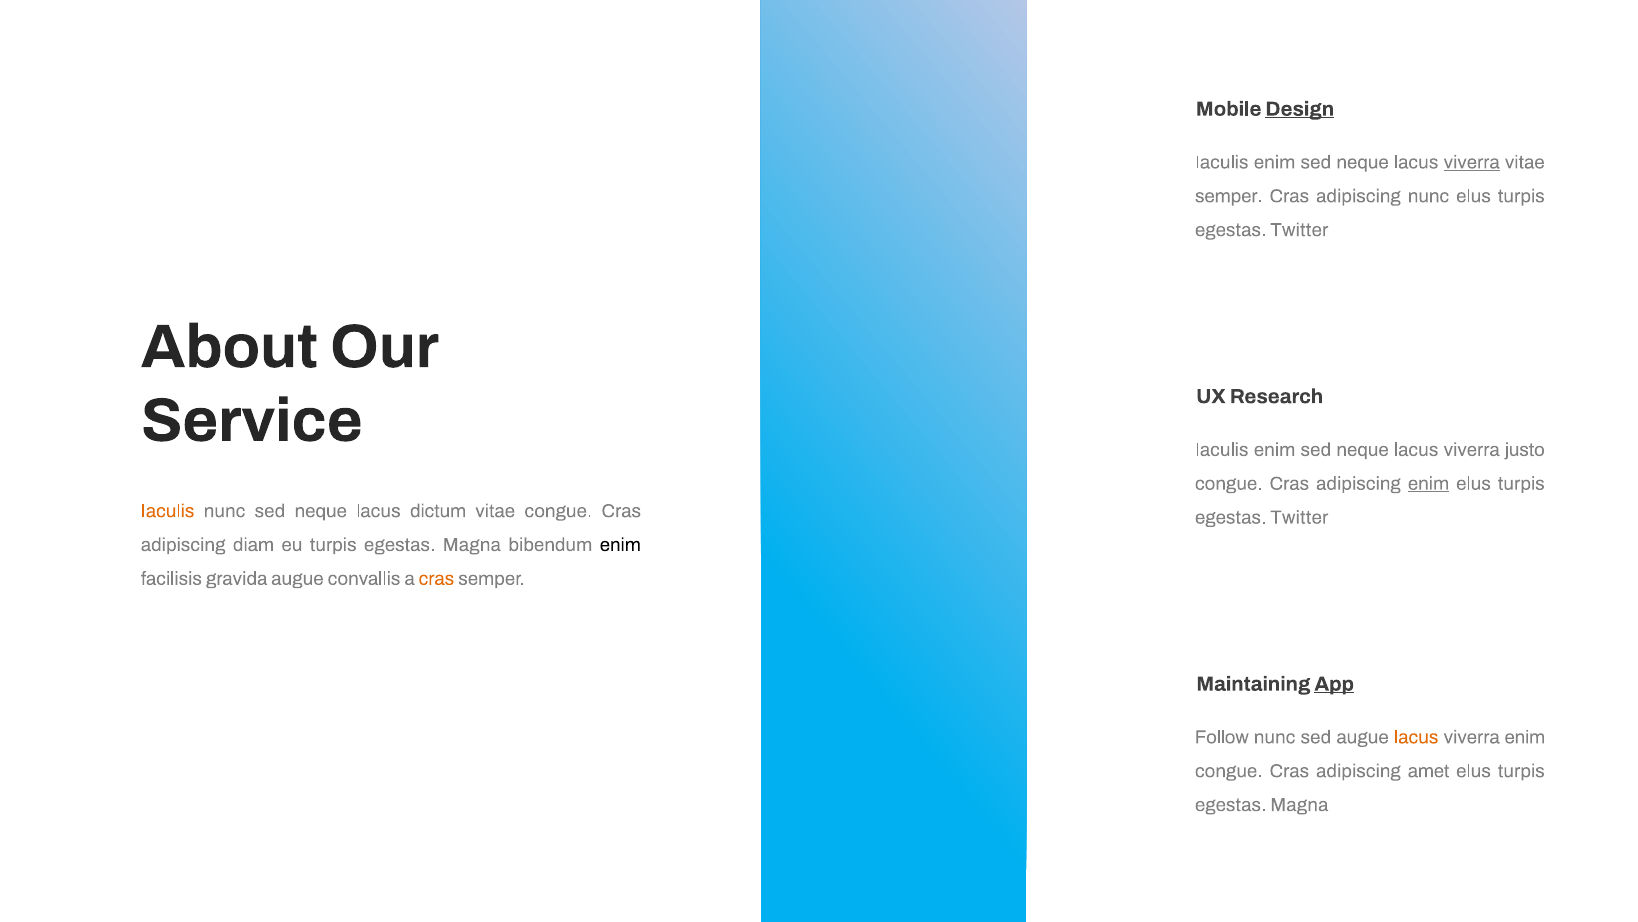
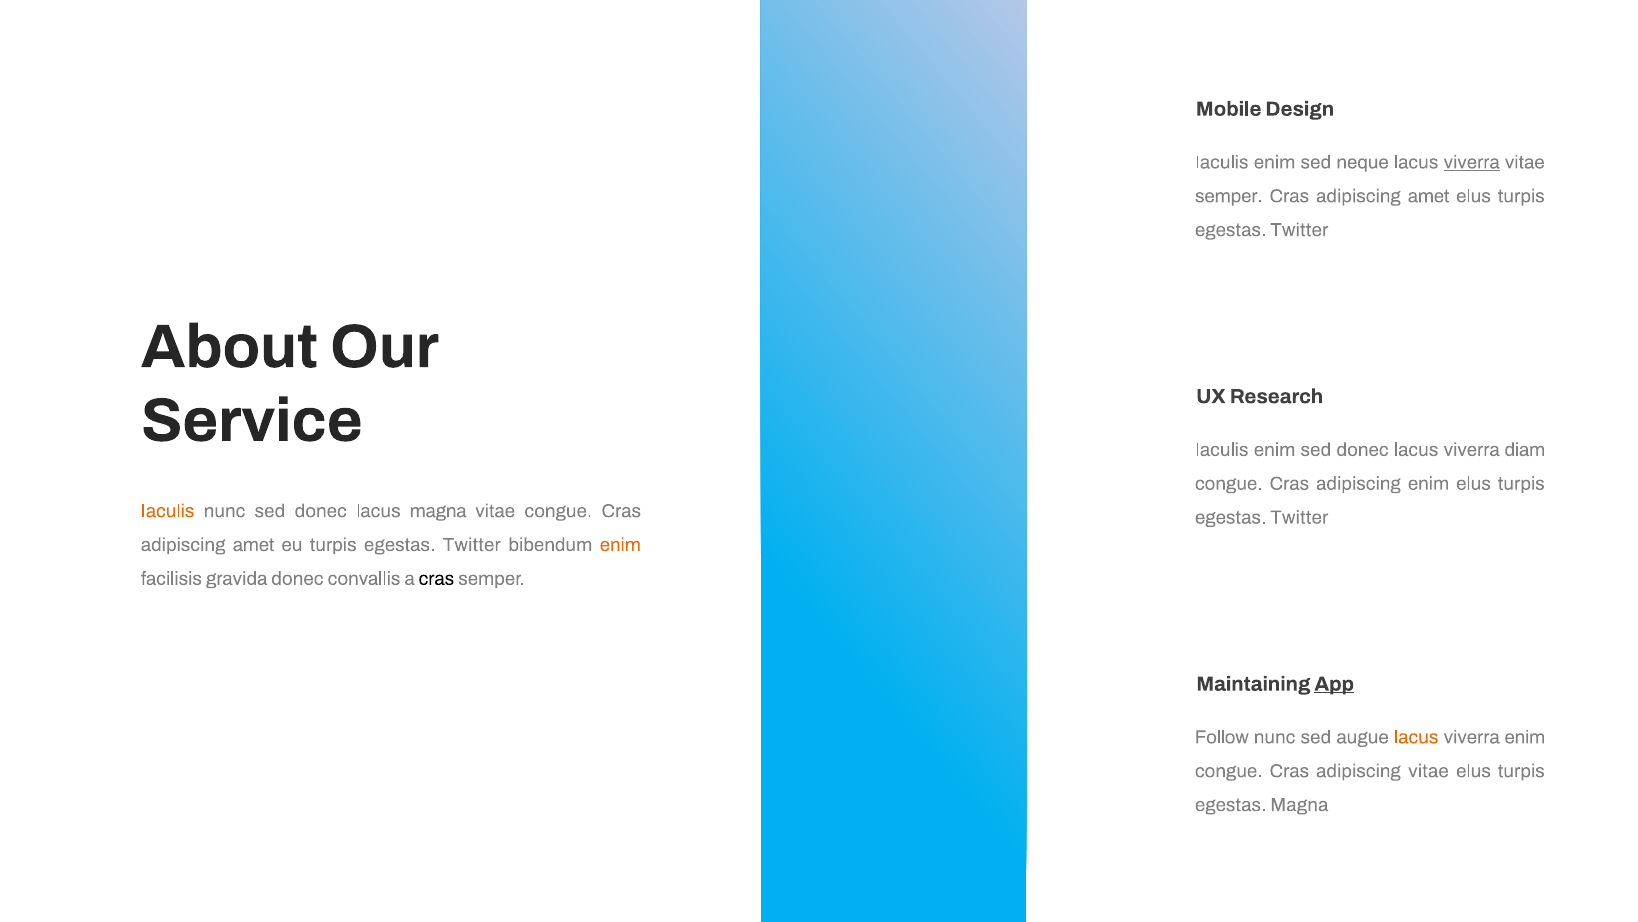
Design underline: present -> none (1300, 109)
nunc: nunc -> amet (1429, 196)
neque: neque -> donec (1363, 449)
justo: justo -> diam (1525, 449)
enim underline: present -> none (1429, 483)
nunc sed neque: neque -> donec (321, 511)
lacus dictum: dictum -> magna (438, 511)
diam: diam -> amet (254, 544)
eu turpis egestas Magna: Magna -> Twitter (472, 544)
enim colour: black -> orange (620, 544)
gravida augue: augue -> donec (297, 578)
cras colour: orange -> black (436, 578)
adipiscing amet: amet -> vitae (1428, 770)
